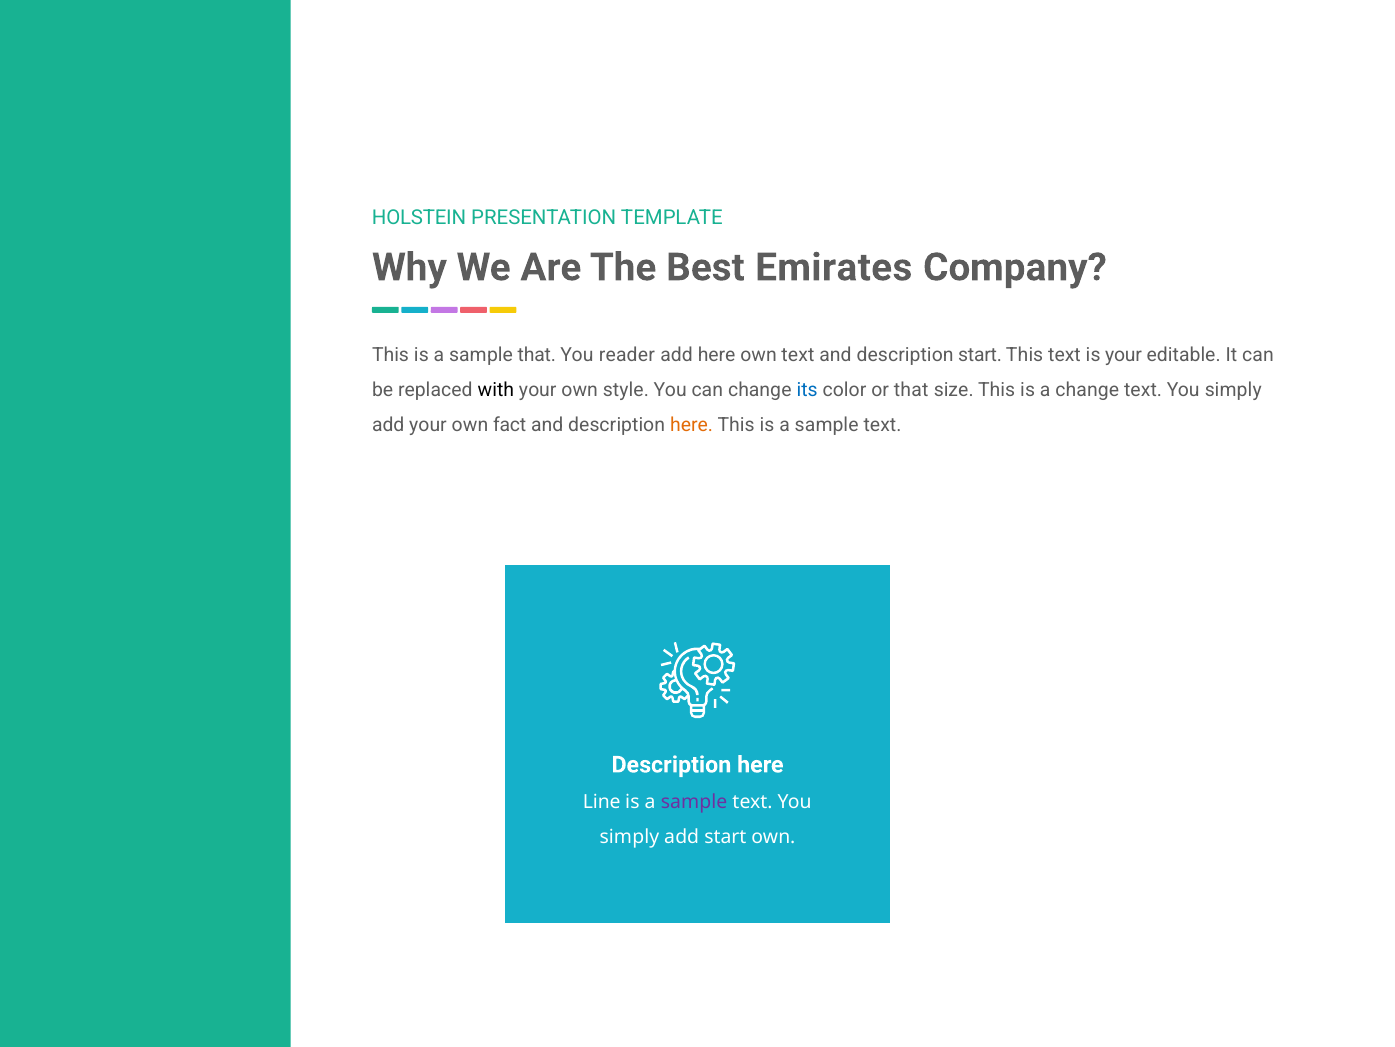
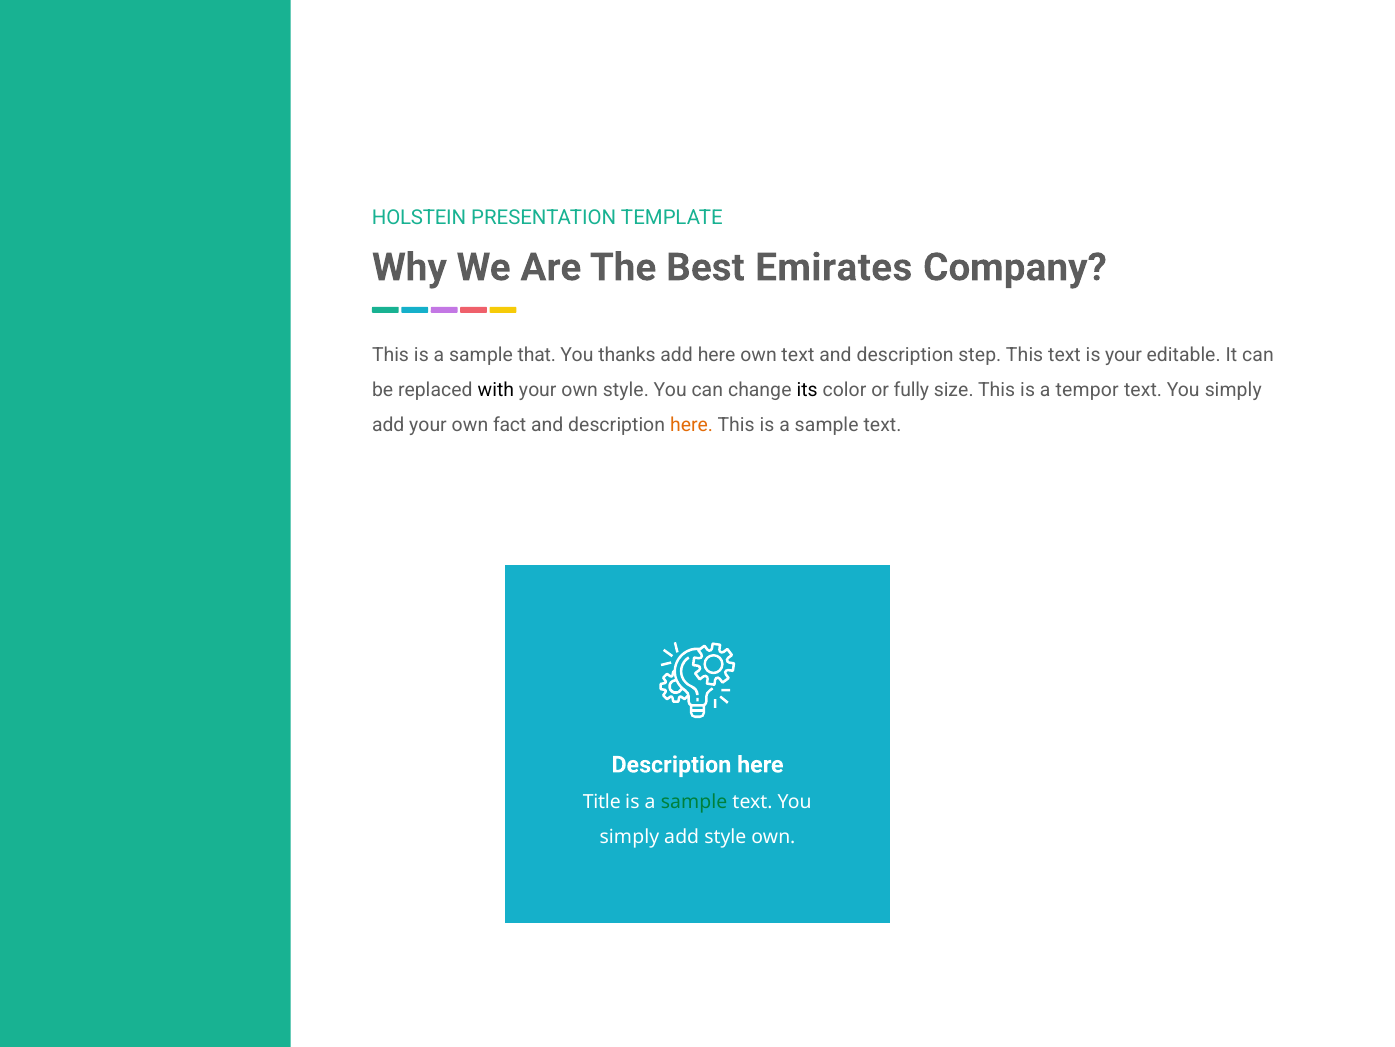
reader: reader -> thanks (627, 355)
description start: start -> step (980, 355)
its colour: blue -> black (807, 390)
or that: that -> fully (911, 390)
a change: change -> tempor (1087, 390)
Line: Line -> Title (602, 801)
sample colour: purple -> green (694, 801)
add start: start -> style (725, 836)
